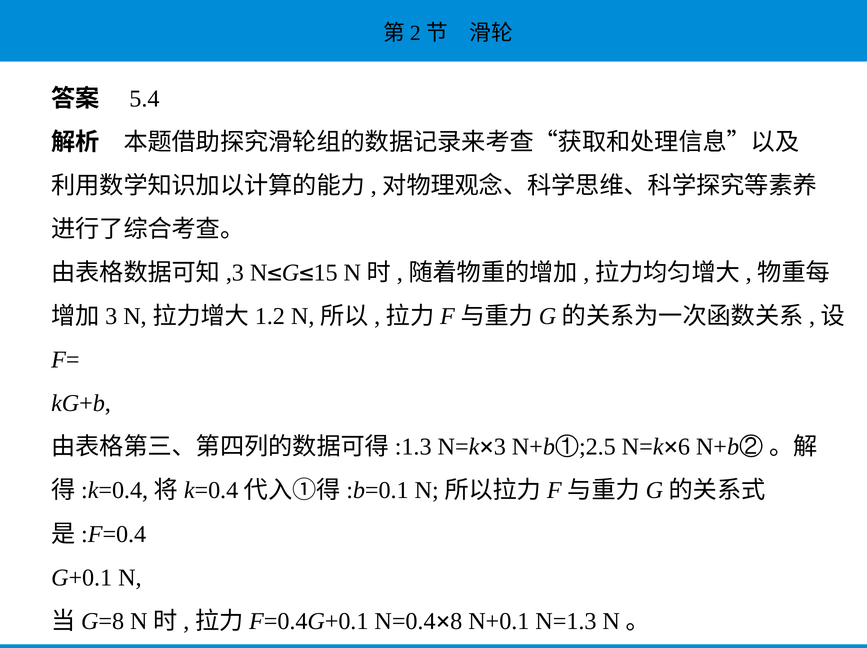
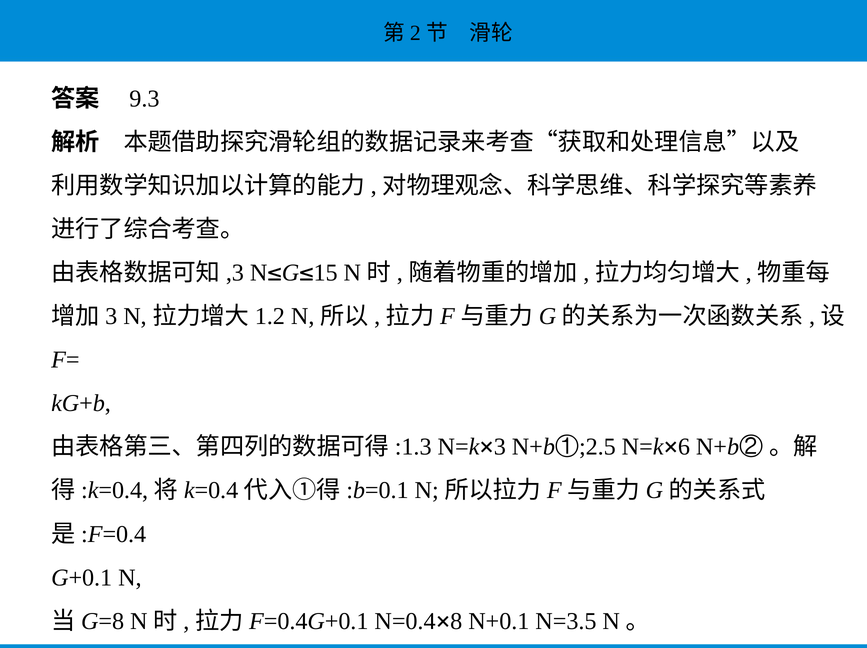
5.4: 5.4 -> 9.3 (144, 99)
N=1.3: N=1.3 -> N=3.5 (566, 622)
